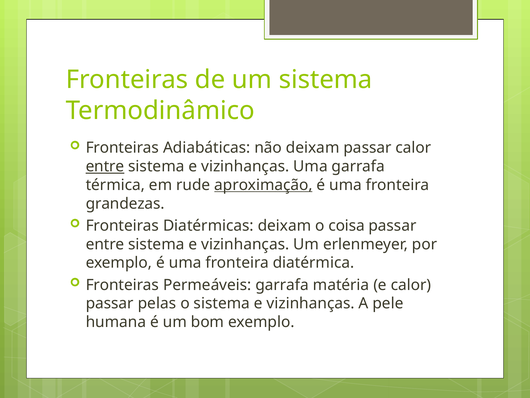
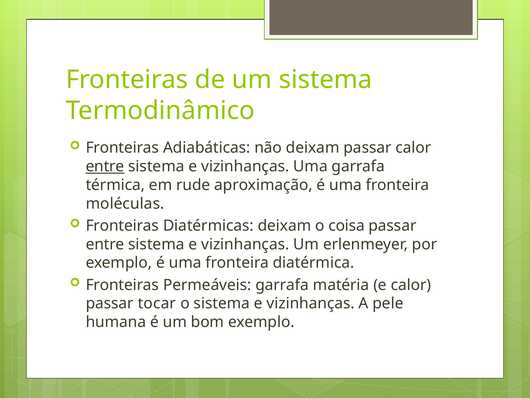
aproximação underline: present -> none (263, 185)
grandezas: grandezas -> moléculas (125, 203)
pelas: pelas -> tocar (157, 303)
